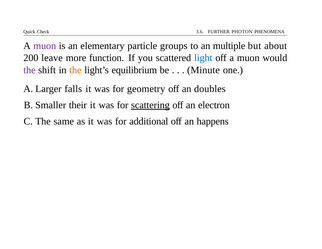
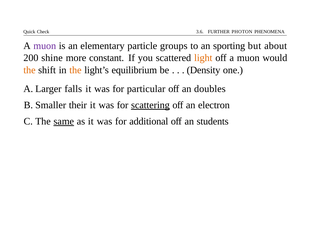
multiple: multiple -> sporting (229, 46)
leave: leave -> shine (52, 58)
function: function -> constant (107, 58)
light colour: blue -> orange (203, 58)
the colour: purple -> orange (29, 70)
Minute: Minute -> Density (204, 70)
geometry: geometry -> particular (146, 89)
same underline: none -> present (64, 121)
happens: happens -> students (213, 121)
